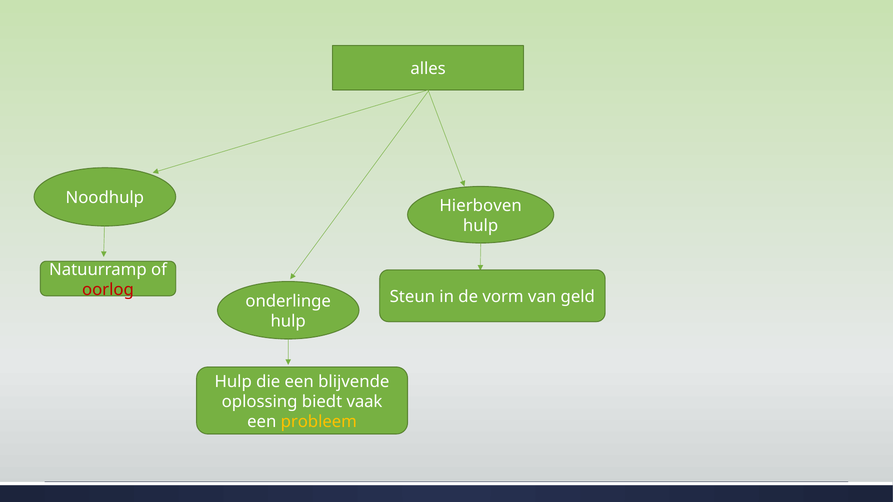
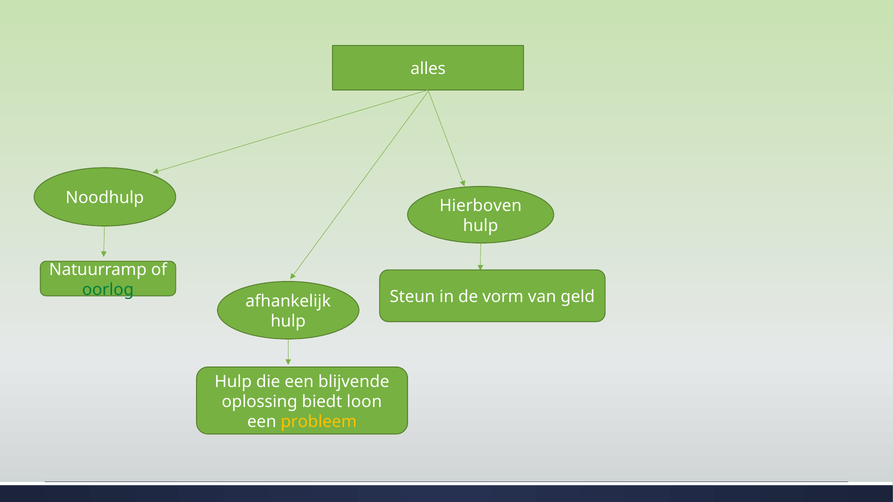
oorlog colour: red -> green (108, 290)
onderlinge: onderlinge -> afhankelijk (288, 302)
vaak: vaak -> loon (364, 402)
